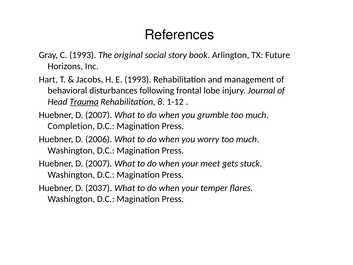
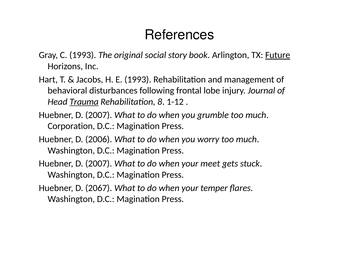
Future underline: none -> present (278, 55)
Completion: Completion -> Corporation (71, 126)
2037: 2037 -> 2067 (99, 188)
